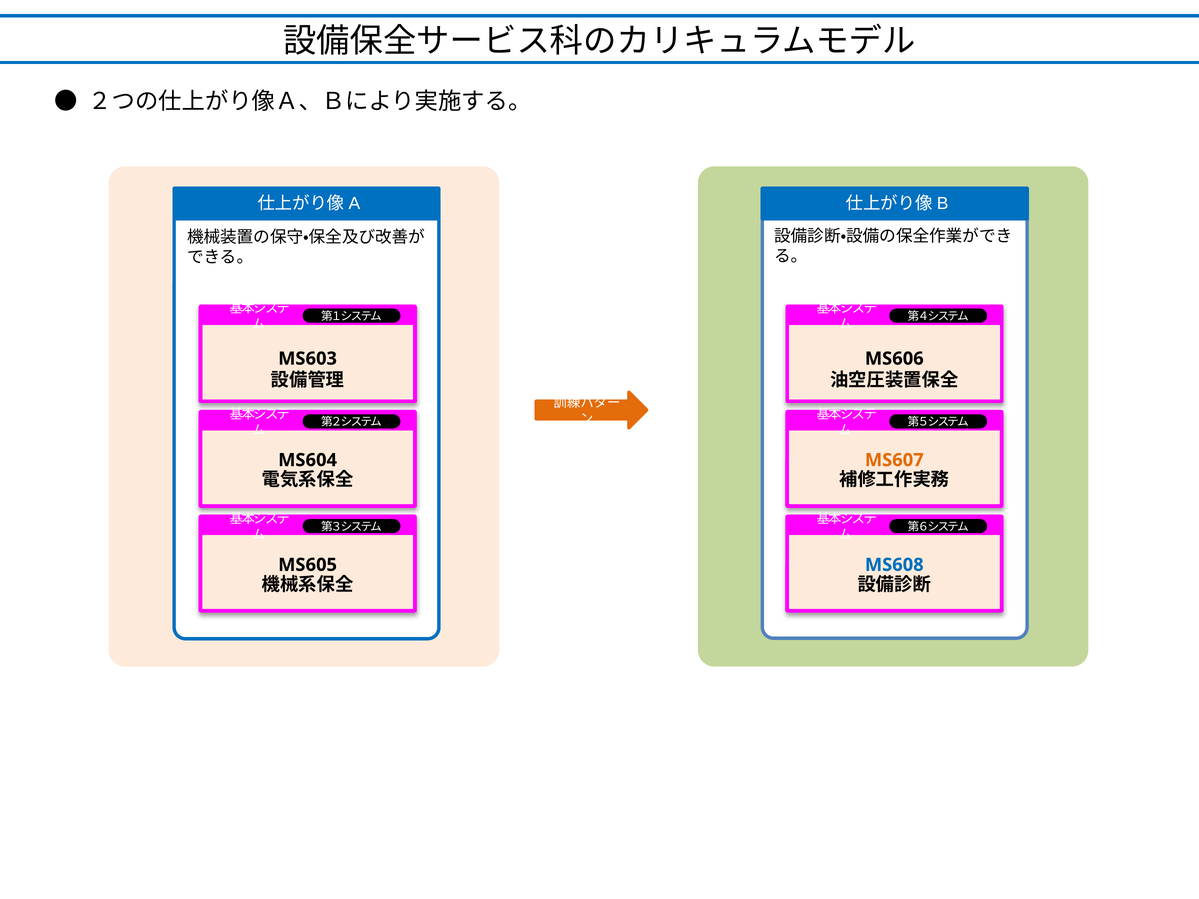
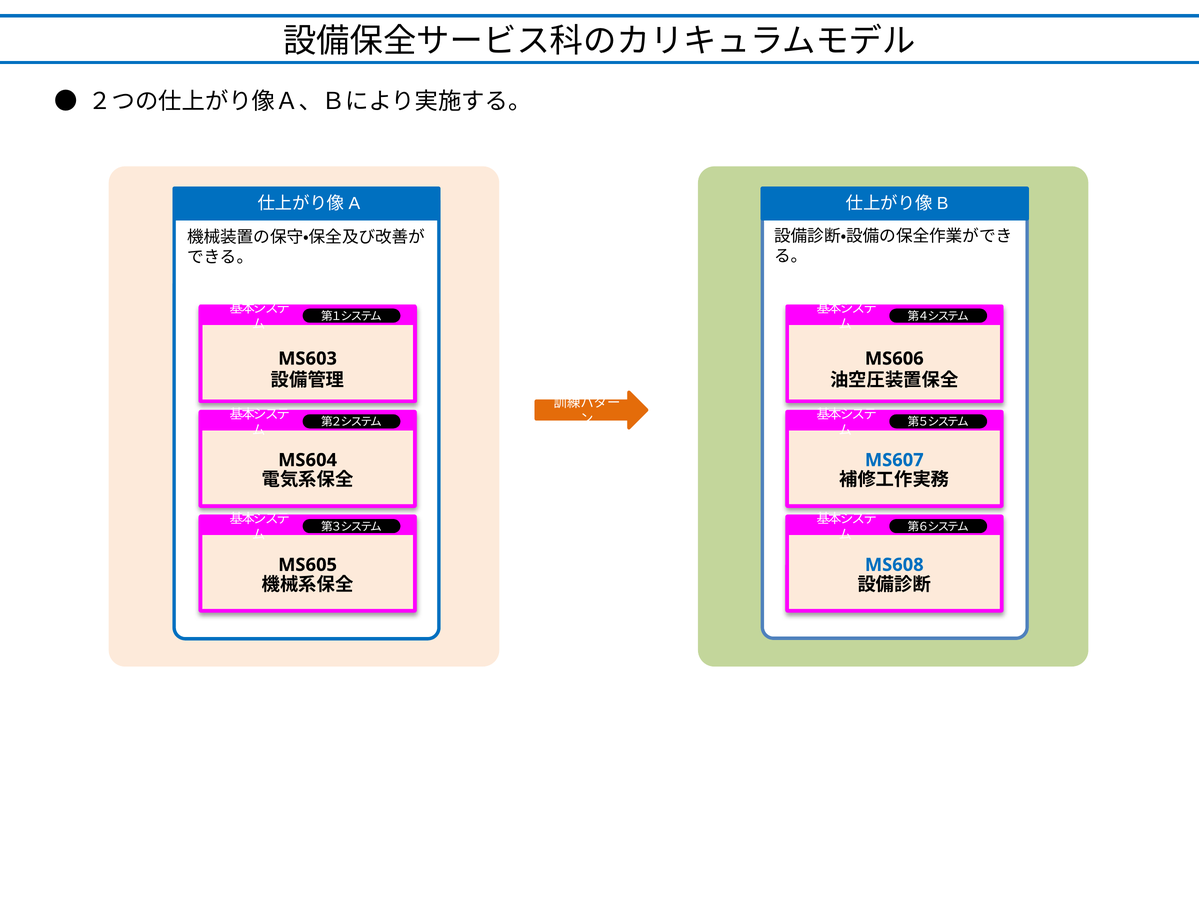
MS607 colour: orange -> blue (894, 460)
